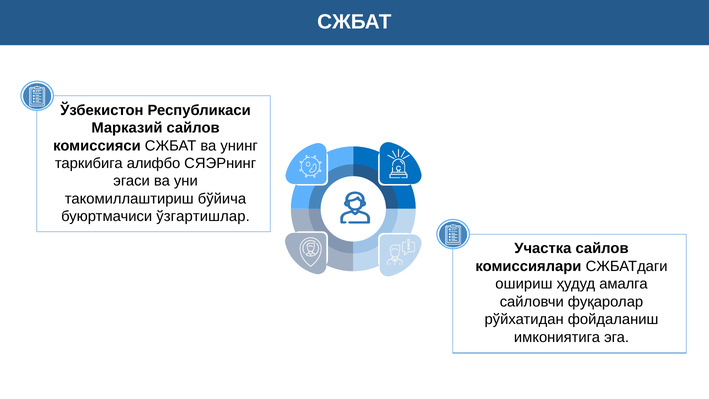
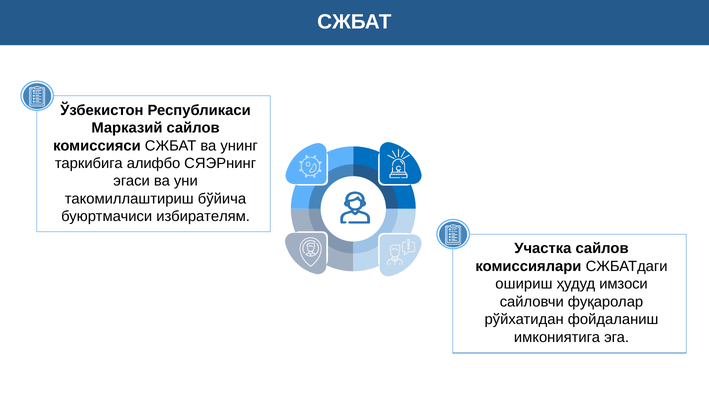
ўзгартишлар: ўзгартишлар -> избирателям (203, 216)
амалга: амалга -> имзоси (624, 284)
